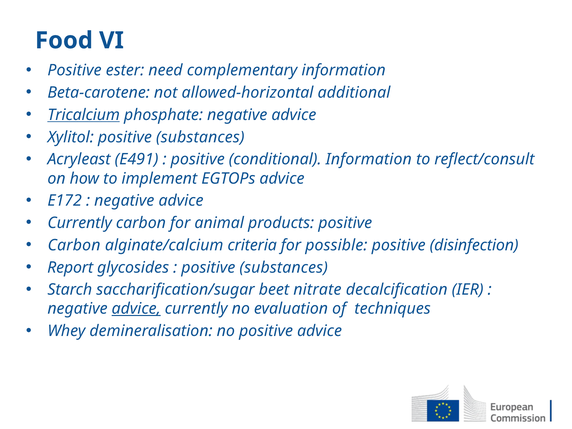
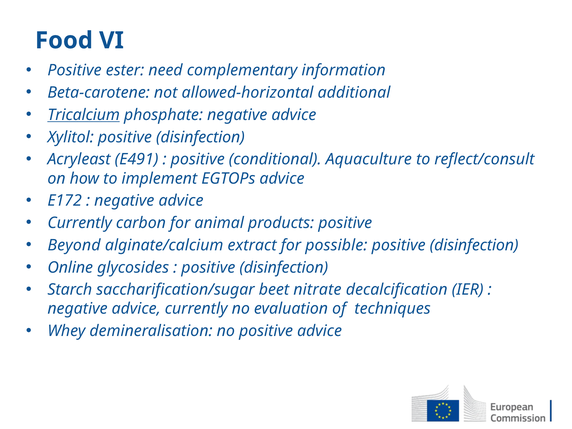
Xylitol positive substances: substances -> disinfection (200, 137)
conditional Information: Information -> Aquaculture (369, 159)
Carbon: Carbon -> Beyond (74, 245)
criteria: criteria -> extract (252, 245)
Report: Report -> Online (70, 267)
substances: substances -> disinfection (284, 267)
advice underline: present -> none (136, 309)
